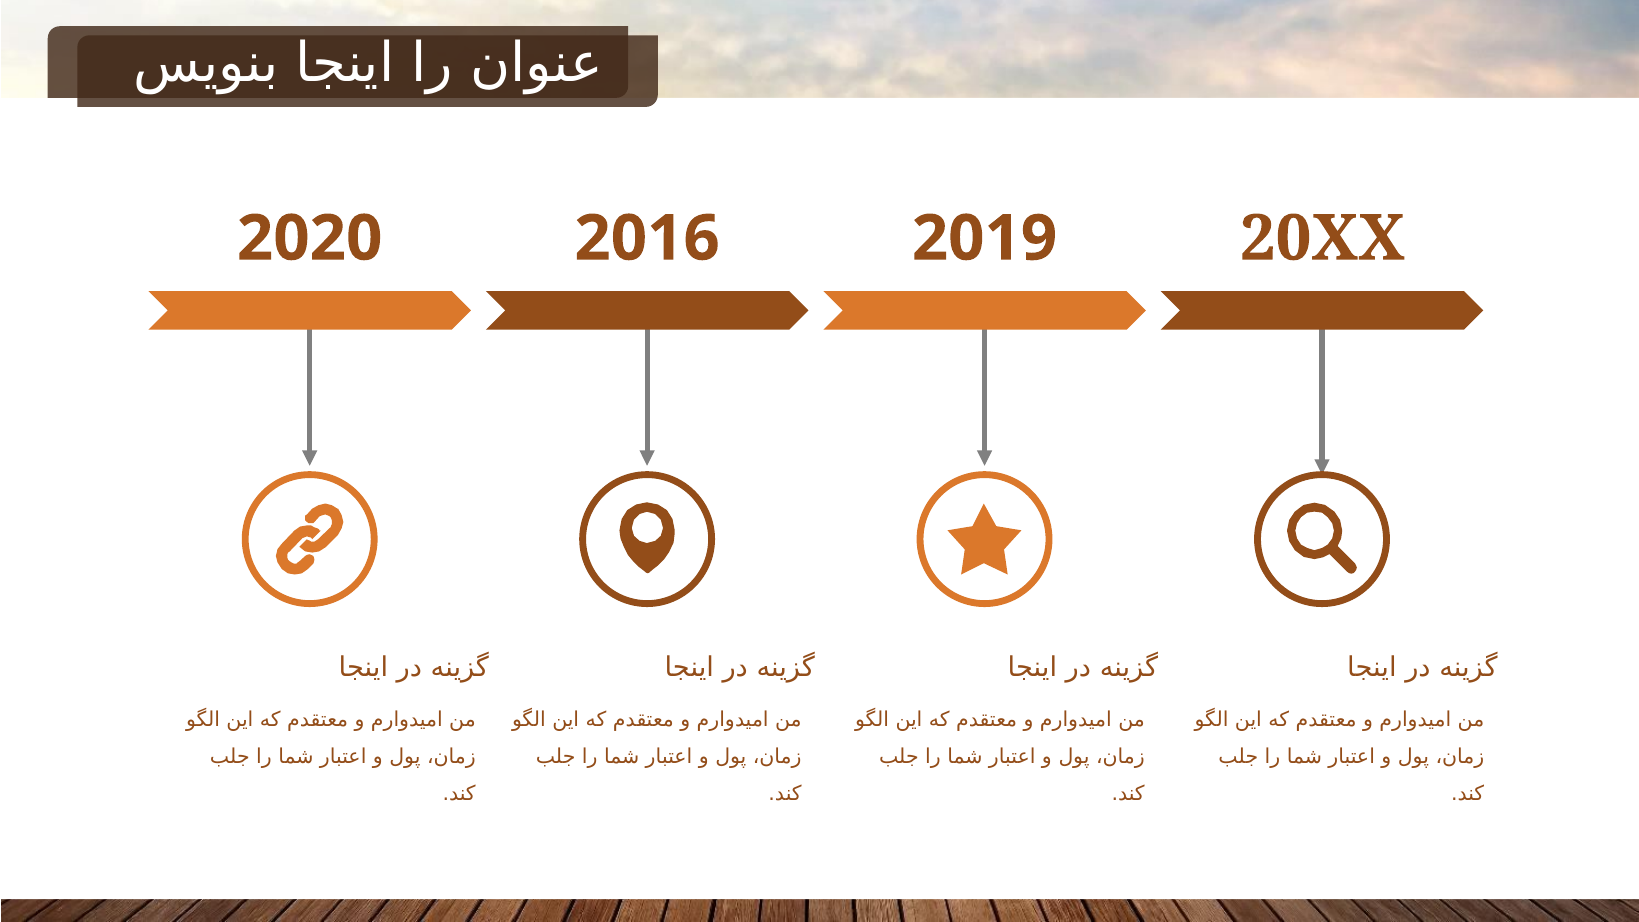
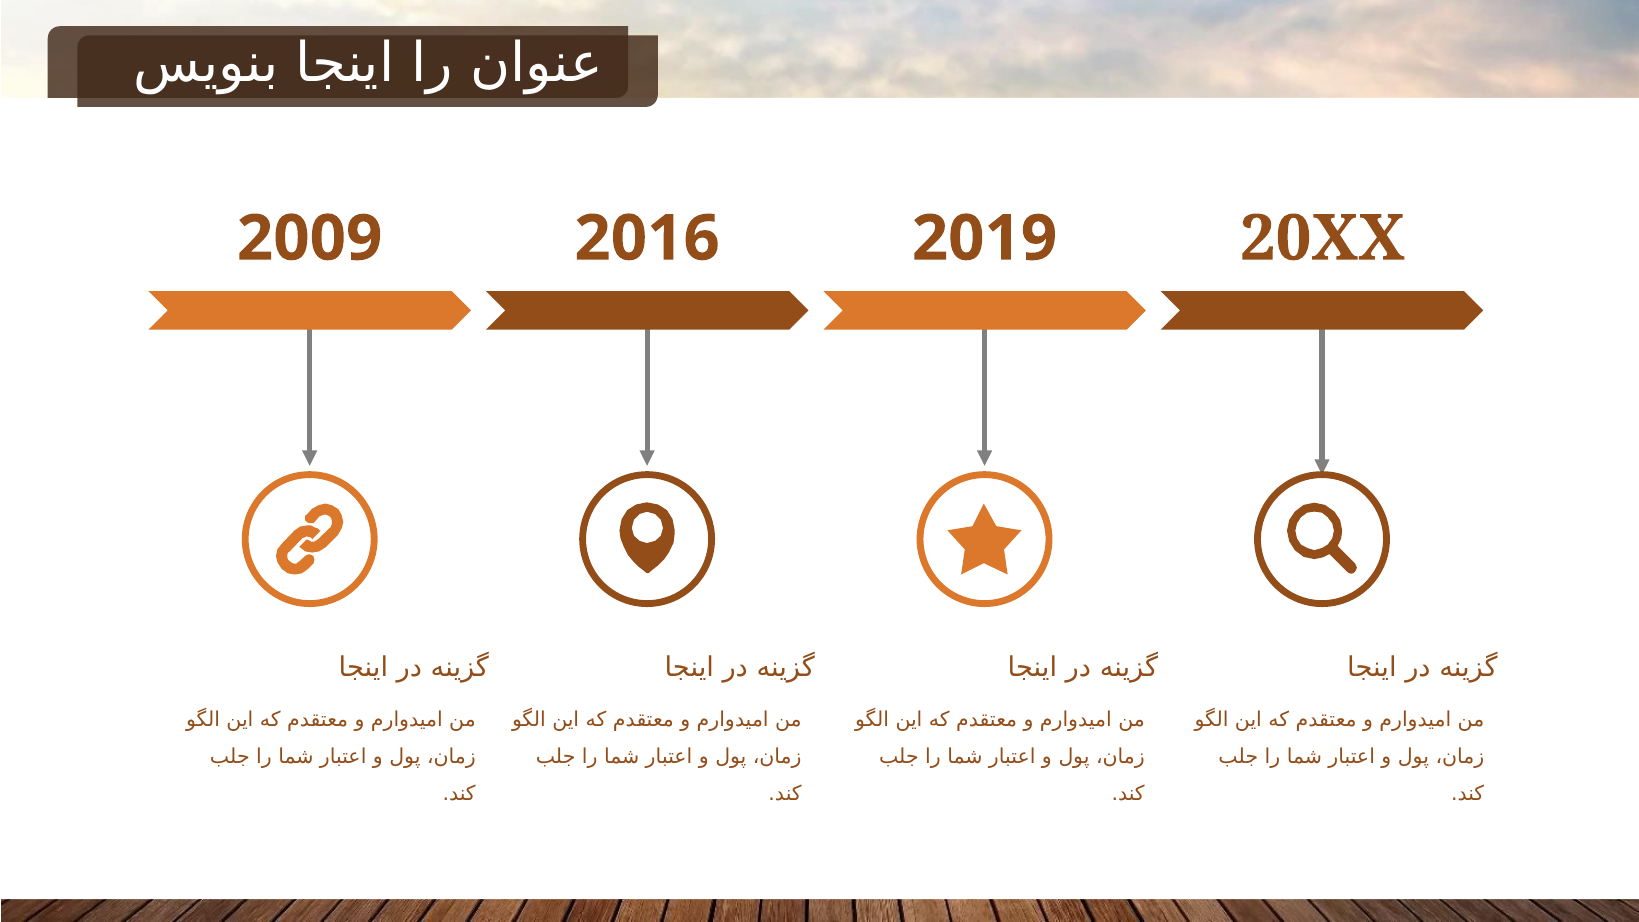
2020: 2020 -> 2009 (310, 239)
